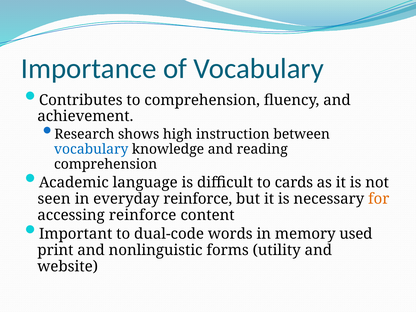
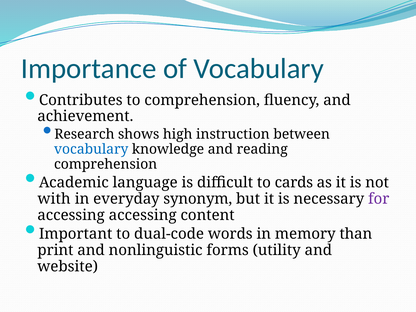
seen: seen -> with (54, 199)
everyday reinforce: reinforce -> synonym (198, 199)
for colour: orange -> purple (379, 199)
accessing reinforce: reinforce -> accessing (143, 215)
used: used -> than (356, 234)
